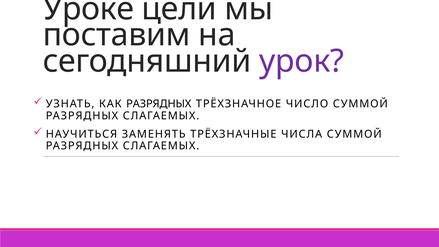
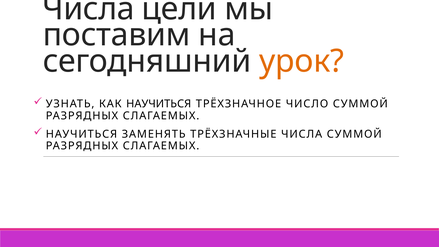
Уроке: Уроке -> Числа (88, 9)
урок colour: purple -> orange (302, 61)
КАК РАЗРЯДНЫХ: РАЗРЯДНЫХ -> НАУЧИТЬСЯ (159, 104)
